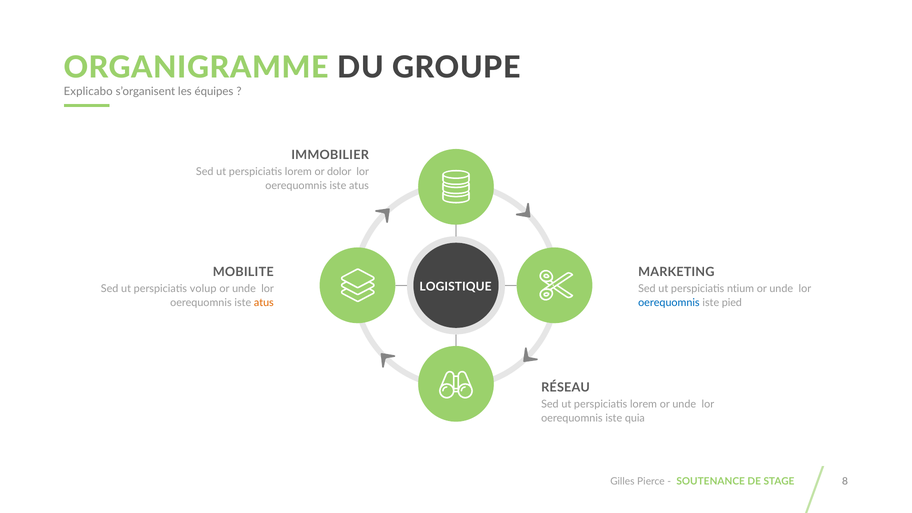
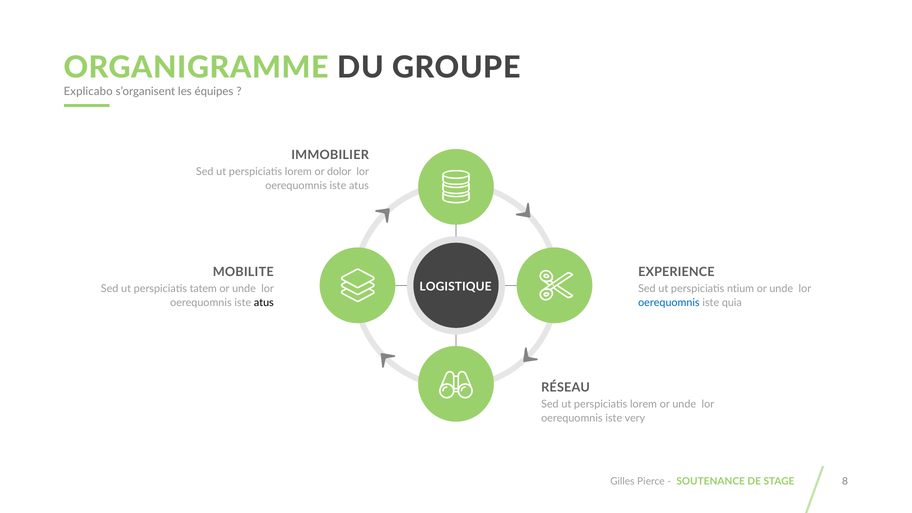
MARKETING: MARKETING -> EXPERIENCE (676, 272)
volup: volup -> tatem (203, 289)
atus colour: orange -> black (264, 303)
pied: pied -> quia (732, 303)
quia: quia -> very (635, 418)
